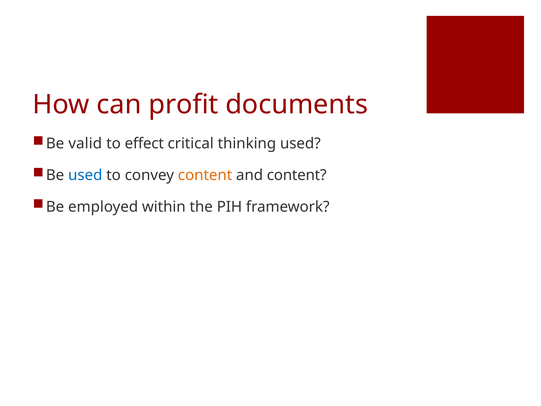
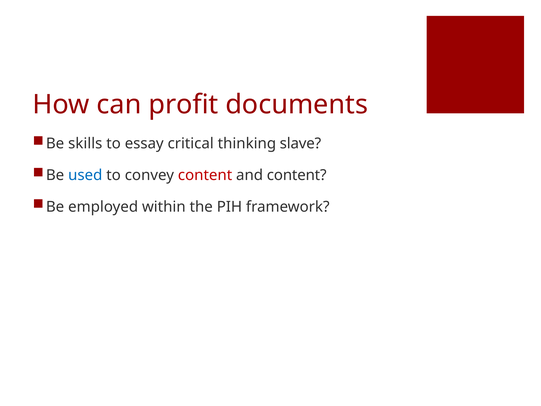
valid: valid -> skills (85, 144)
effect: effect -> essay (144, 144)
thinking used: used -> slave (300, 144)
content colour: orange -> red (205, 175)
